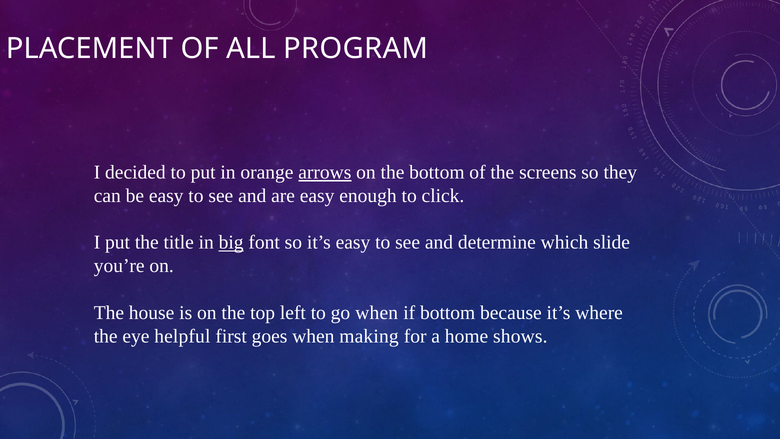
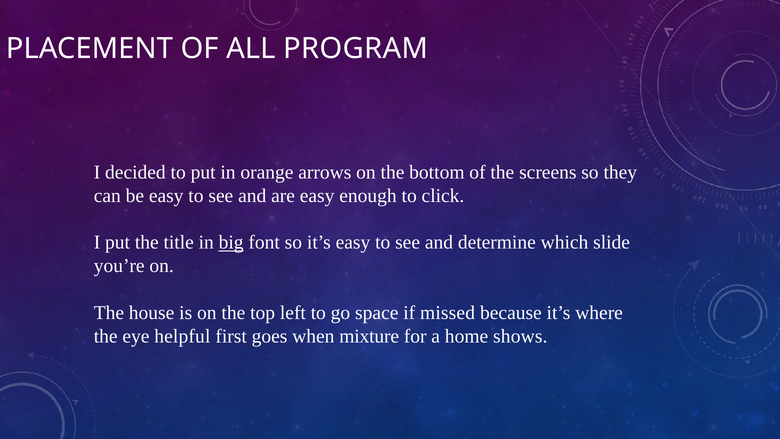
arrows underline: present -> none (325, 172)
go when: when -> space (377, 313)
if bottom: bottom -> missed (448, 313)
making: making -> mixture (369, 336)
